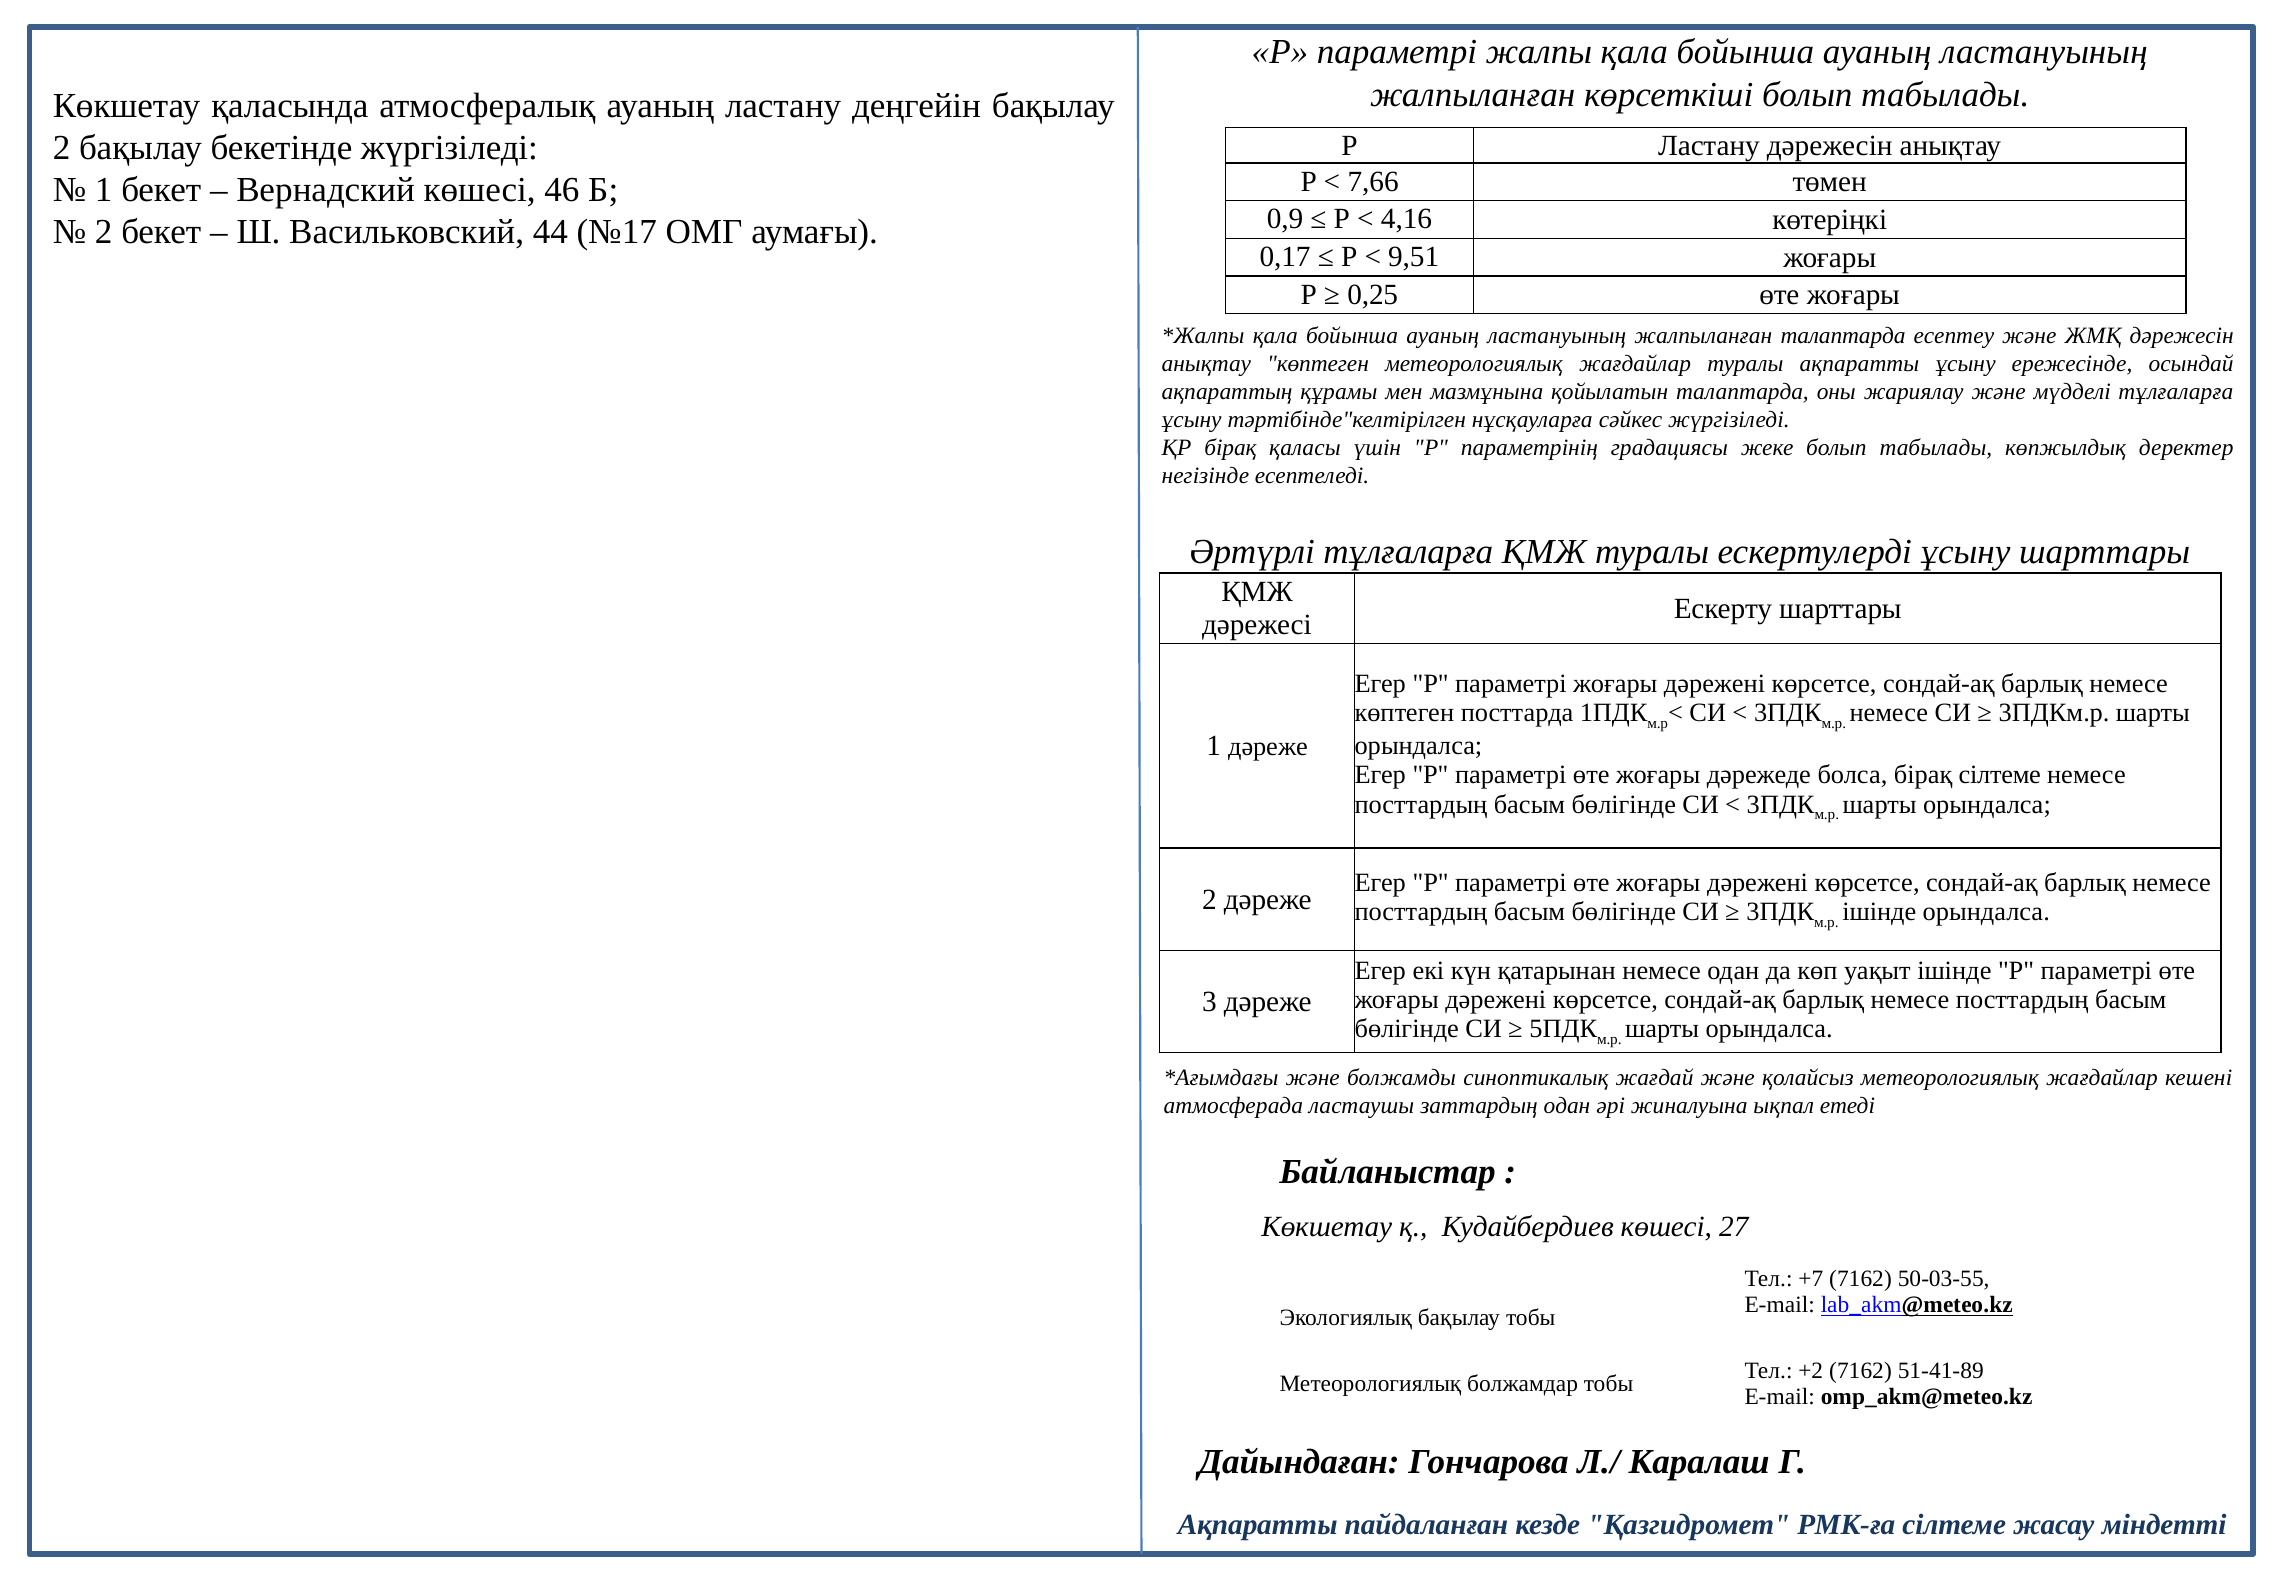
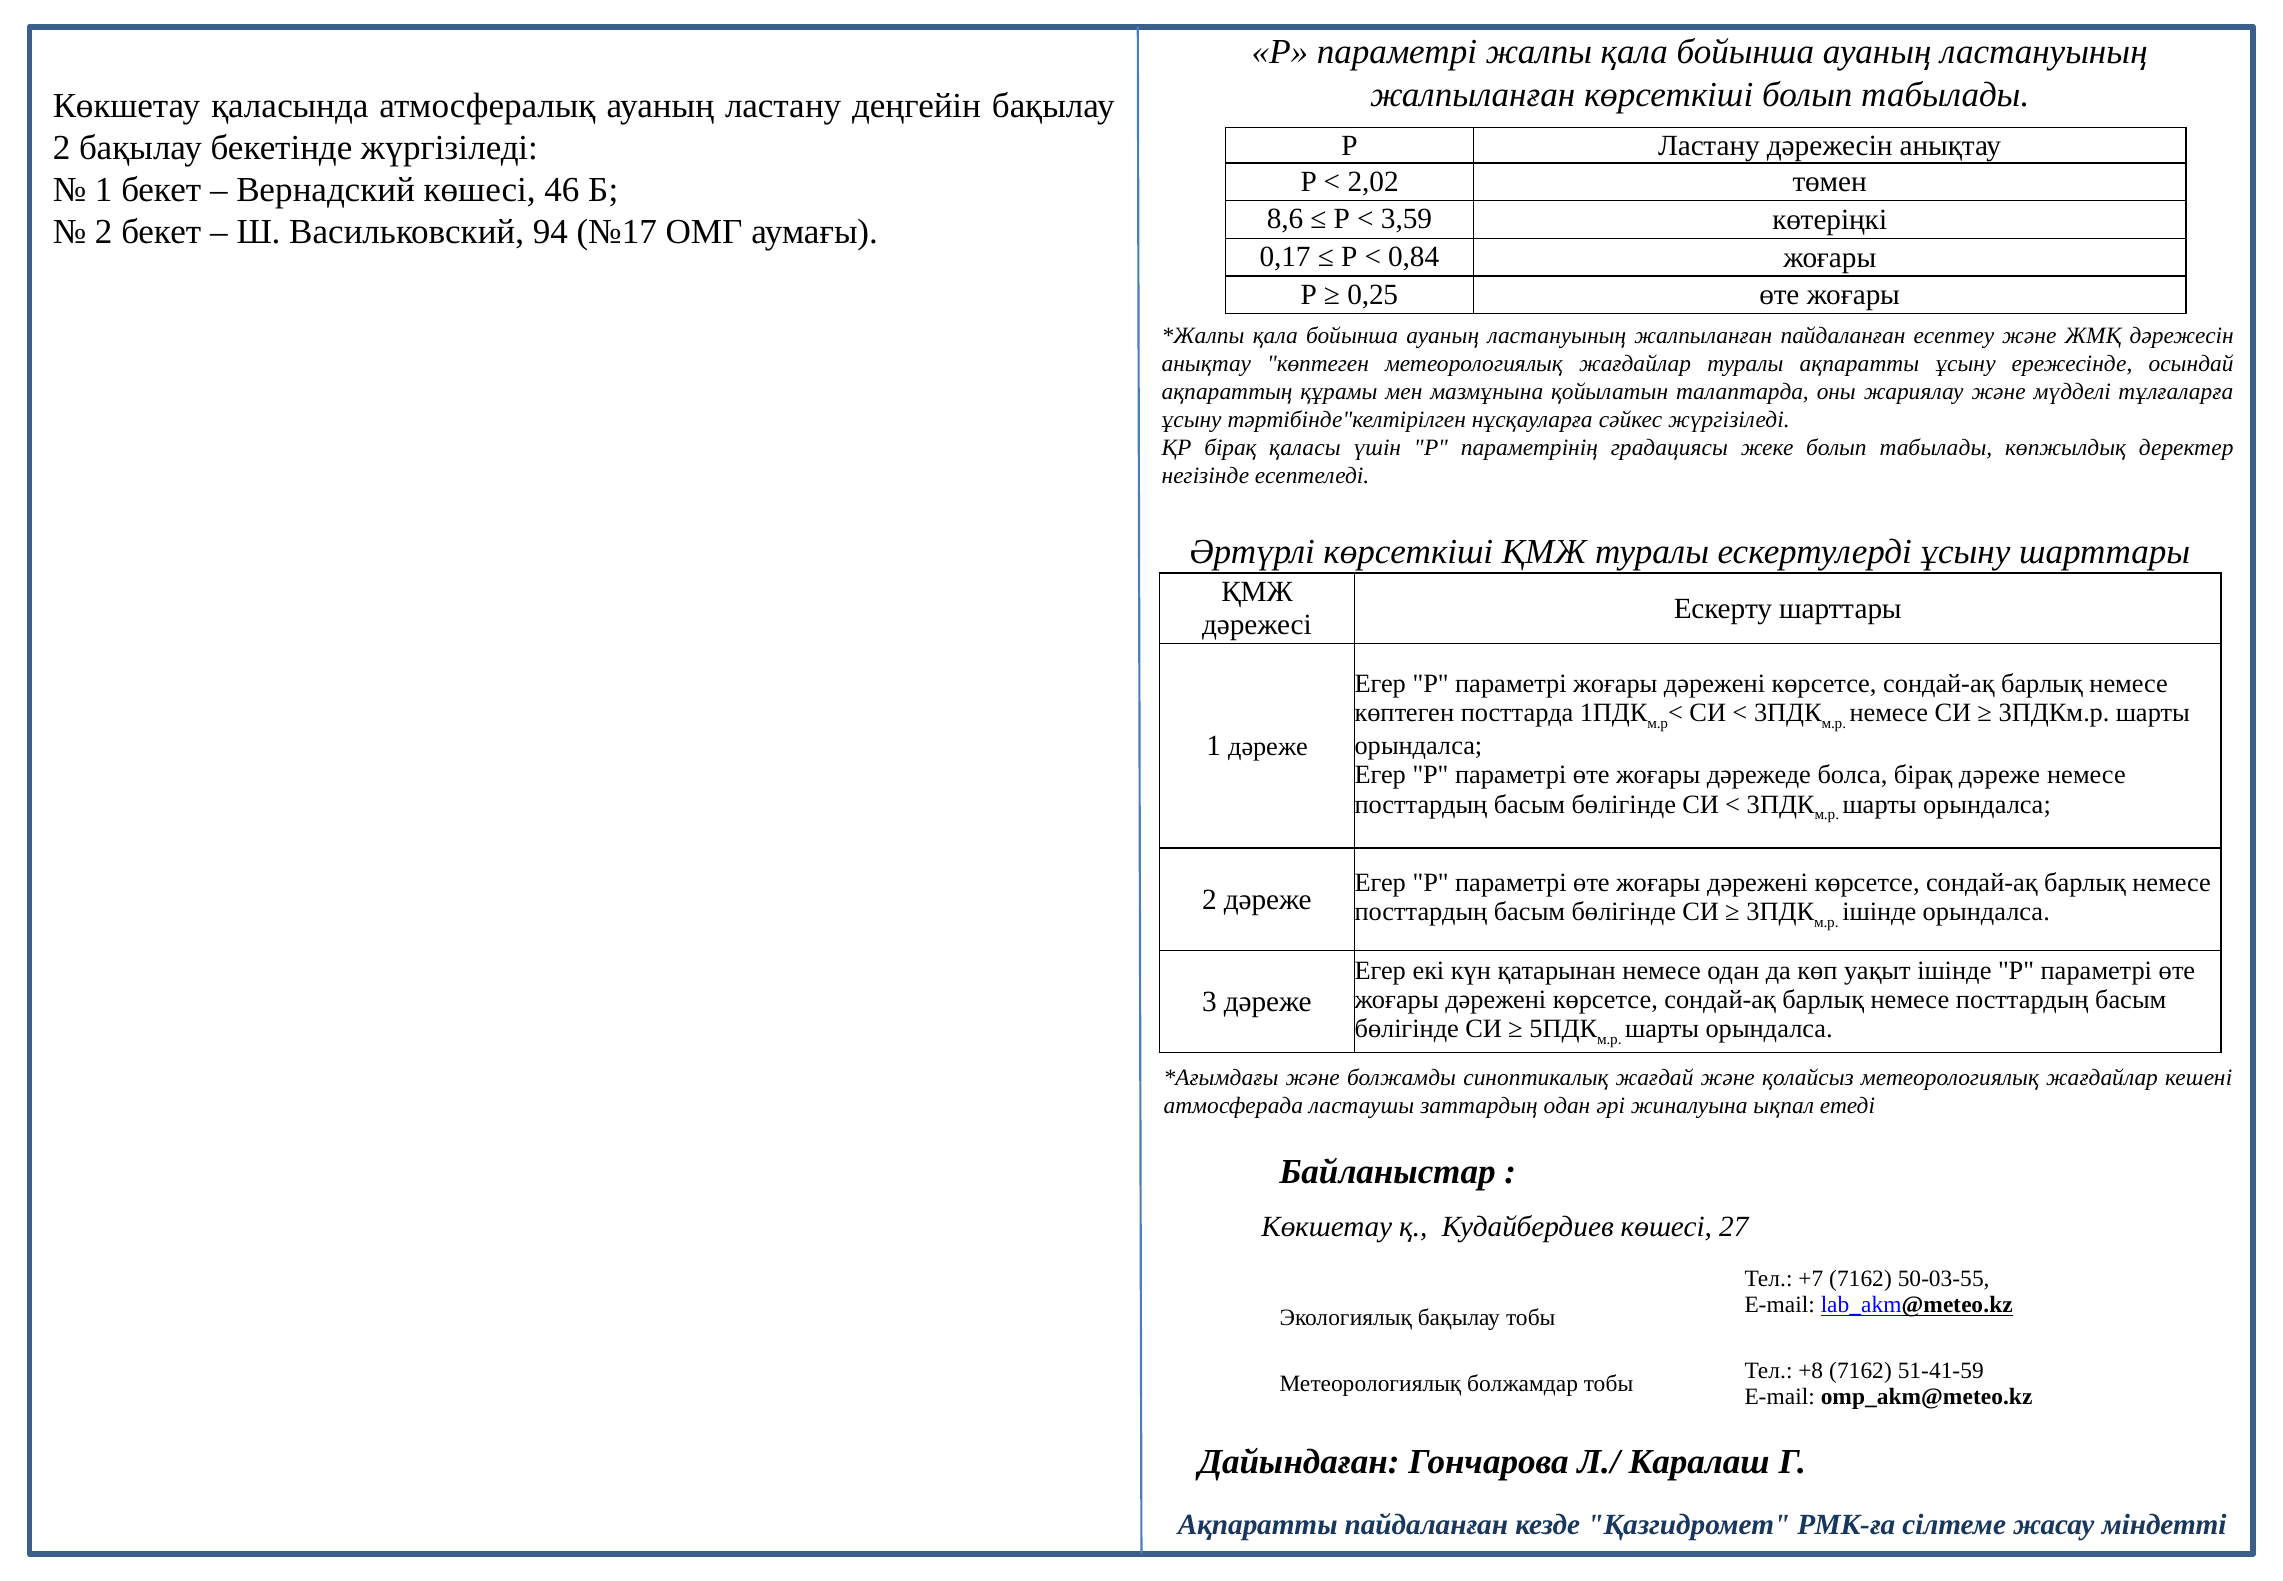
7,66: 7,66 -> 2,02 (1373, 182)
0,9: 0,9 -> 8,6 (1285, 219)
4,16: 4,16 -> 3,59 (1407, 219)
44: 44 -> 94 (550, 232)
9,51: 9,51 -> 0,84 (1414, 257)
жалпыланған талаптарда: талаптарда -> пайдаланған (1843, 336)
Әртүрлі тұлғаларға: тұлғаларға -> көрсеткіші (1408, 551)
бірақ сілтеме: сілтеме -> дәреже (2000, 775)
+2: +2 -> +8 (1811, 1370)
51-41-89: 51-41-89 -> 51-41-59 (1941, 1370)
